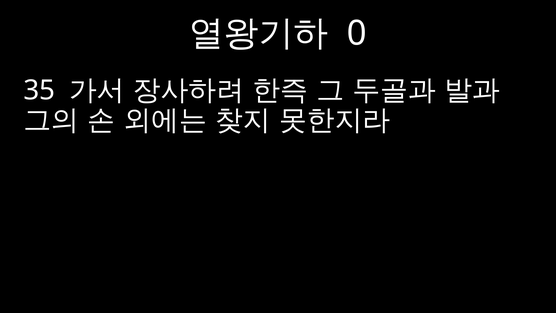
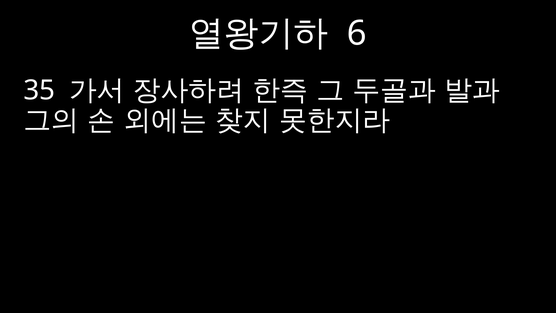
0: 0 -> 6 (357, 33)
